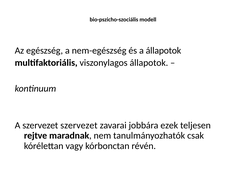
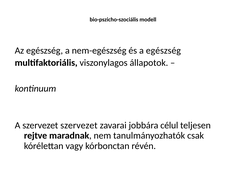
a állapotok: állapotok -> egészség (163, 51)
ezek: ezek -> célul (169, 126)
